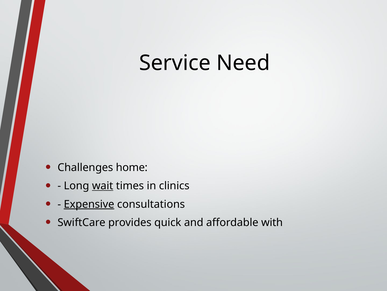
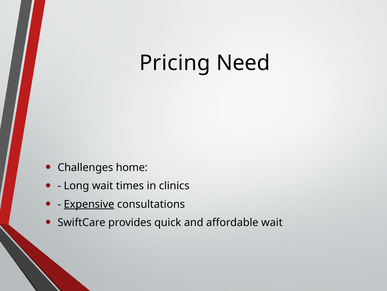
Service: Service -> Pricing (175, 63)
wait underline: present -> none (103, 185)
affordable with: with -> wait (272, 222)
